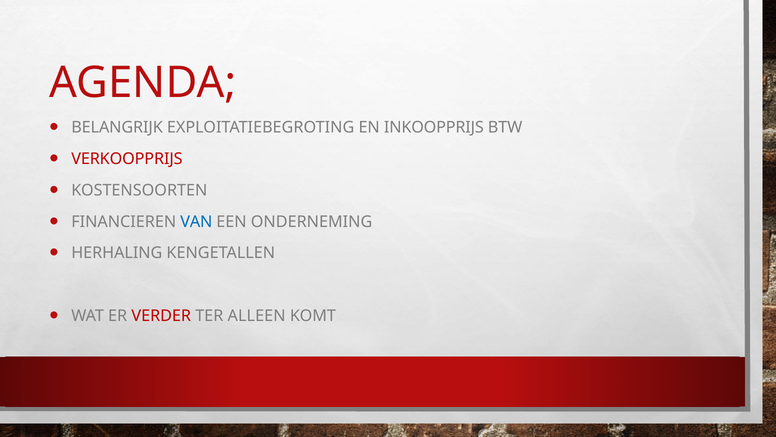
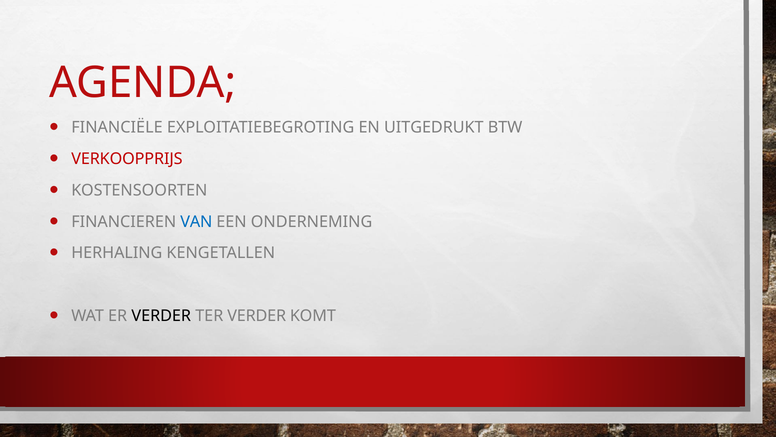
BELANGRIJK: BELANGRIJK -> FINANCIËLE (117, 127)
INKOOPPRIJS: INKOOPPRIJS -> UITGEDRUKT (434, 127)
VERDER colour: red -> black (161, 316)
TER ALLEEN: ALLEEN -> VERDER (257, 316)
